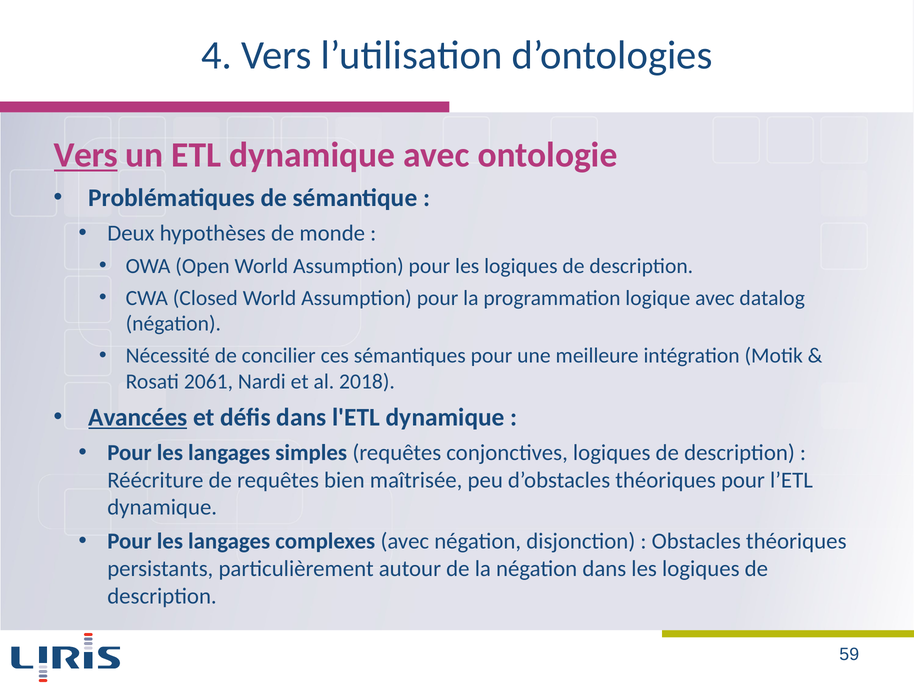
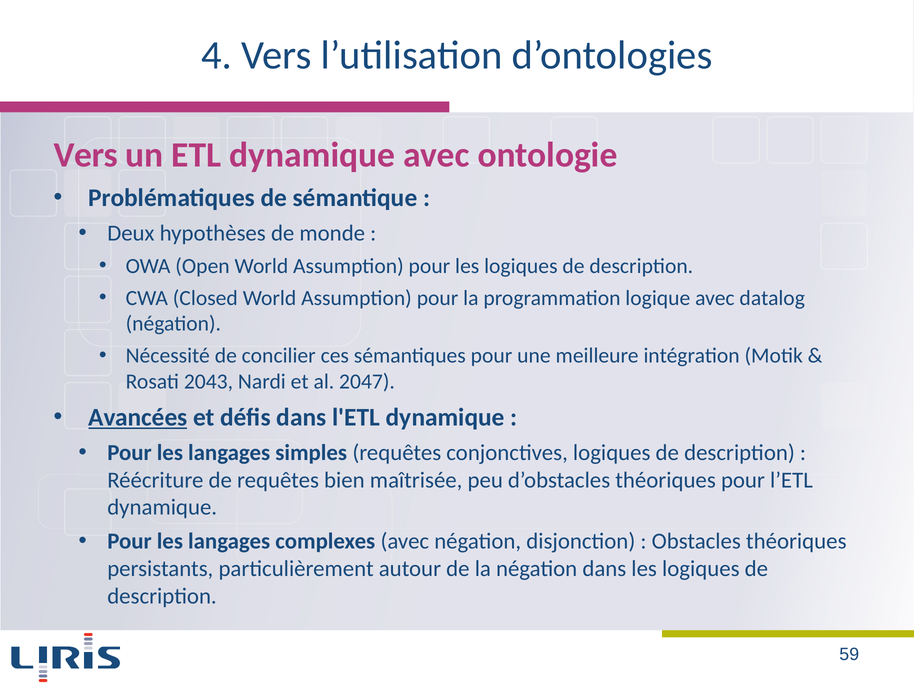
Vers underline: present -> none (86, 155)
2061: 2061 -> 2043 (208, 382)
2018: 2018 -> 2047 (367, 382)
